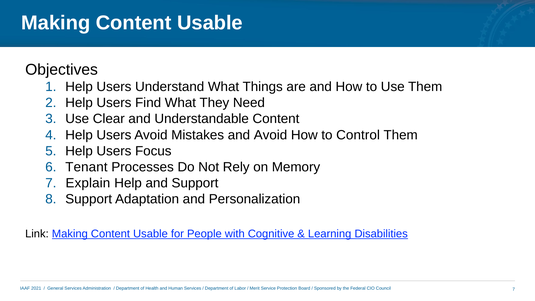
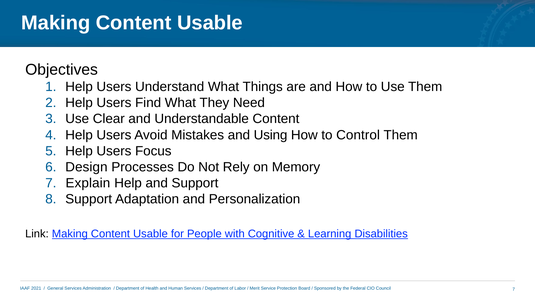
and Avoid: Avoid -> Using (271, 135)
Tenant: Tenant -> Design (86, 167)
